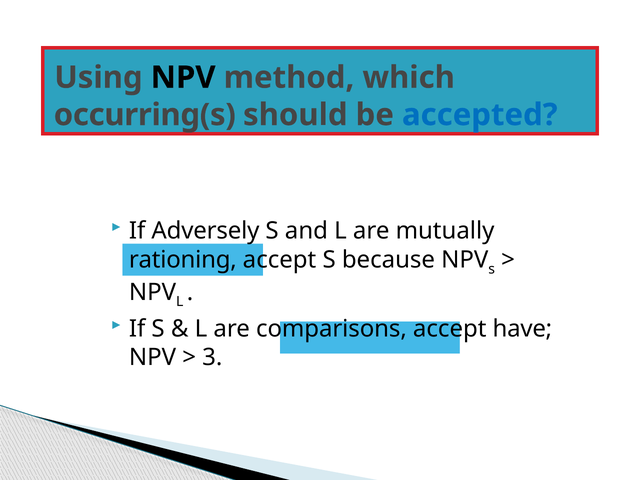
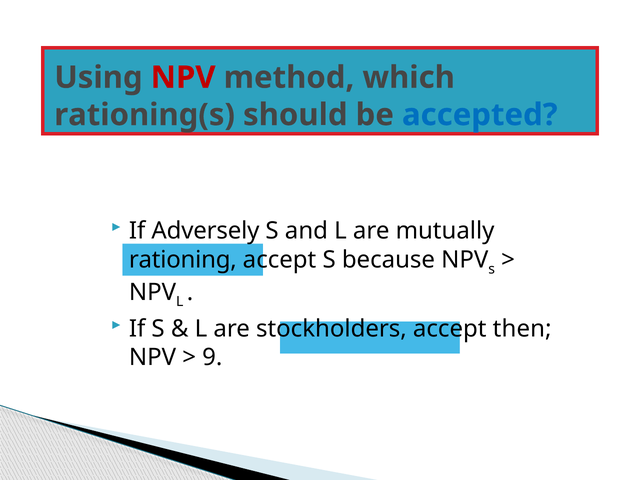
NPV colour: black -> red (183, 78)
occurring(s: occurring(s -> rationing(s (145, 115)
comparisons: comparisons -> stockholders (331, 329)
have: have -> then (522, 329)
3: 3 -> 9 (212, 358)
